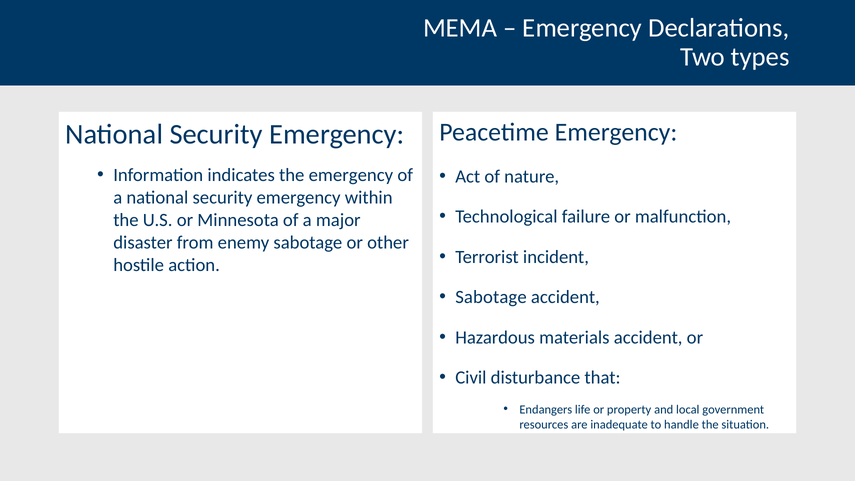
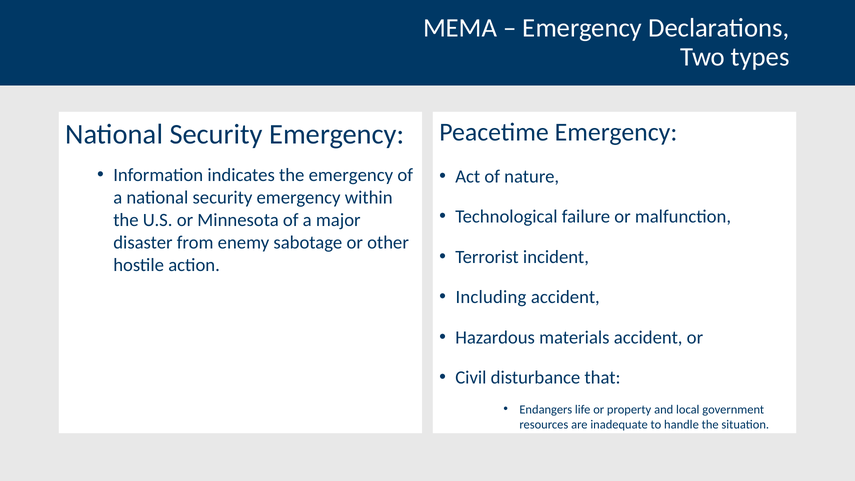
Sabotage: Sabotage -> Including (491, 297)
